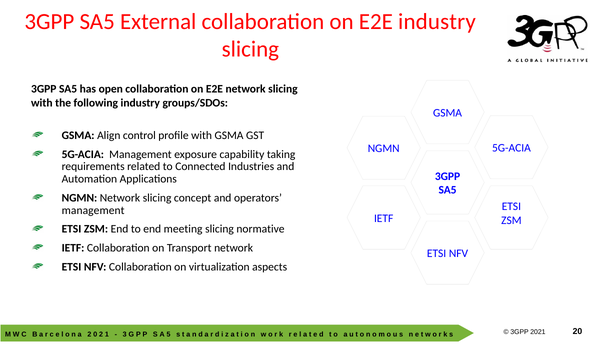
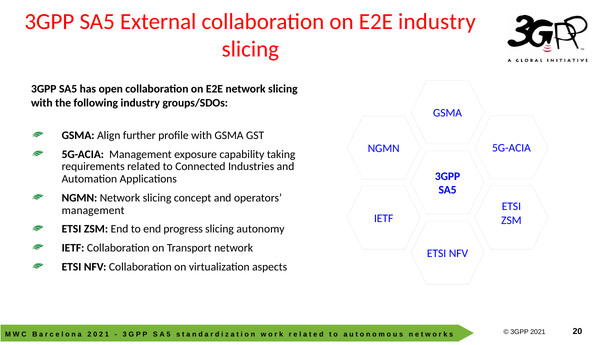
control: control -> further (139, 135)
meeting: meeting -> progress (183, 229)
normative: normative -> autonomy (260, 229)
